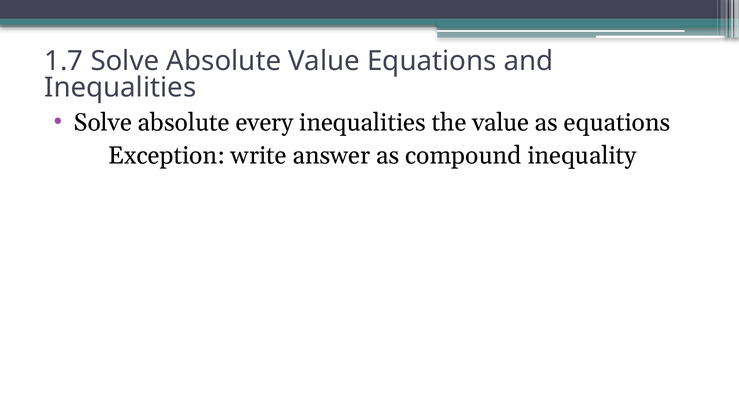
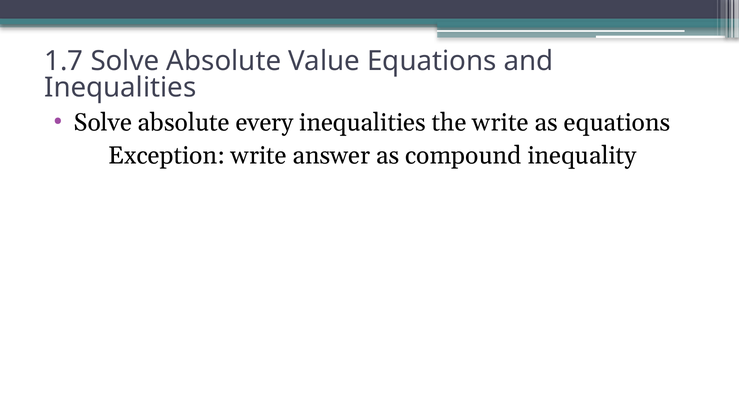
the value: value -> write (501, 123)
